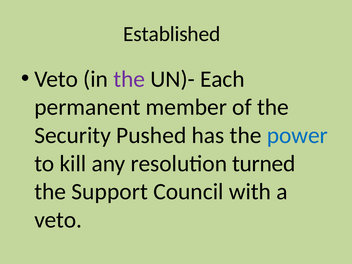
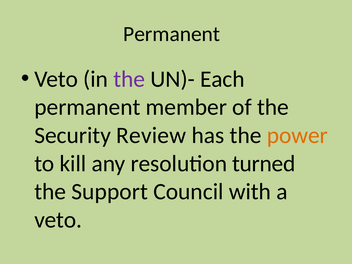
Established: Established -> Permanent (172, 34)
Pushed: Pushed -> Review (151, 135)
power colour: blue -> orange (297, 135)
